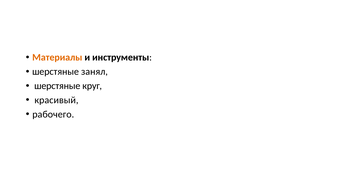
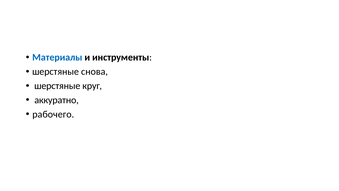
Материалы colour: orange -> blue (57, 57)
занял: занял -> снова (94, 72)
красивый: красивый -> аккуратно (57, 100)
